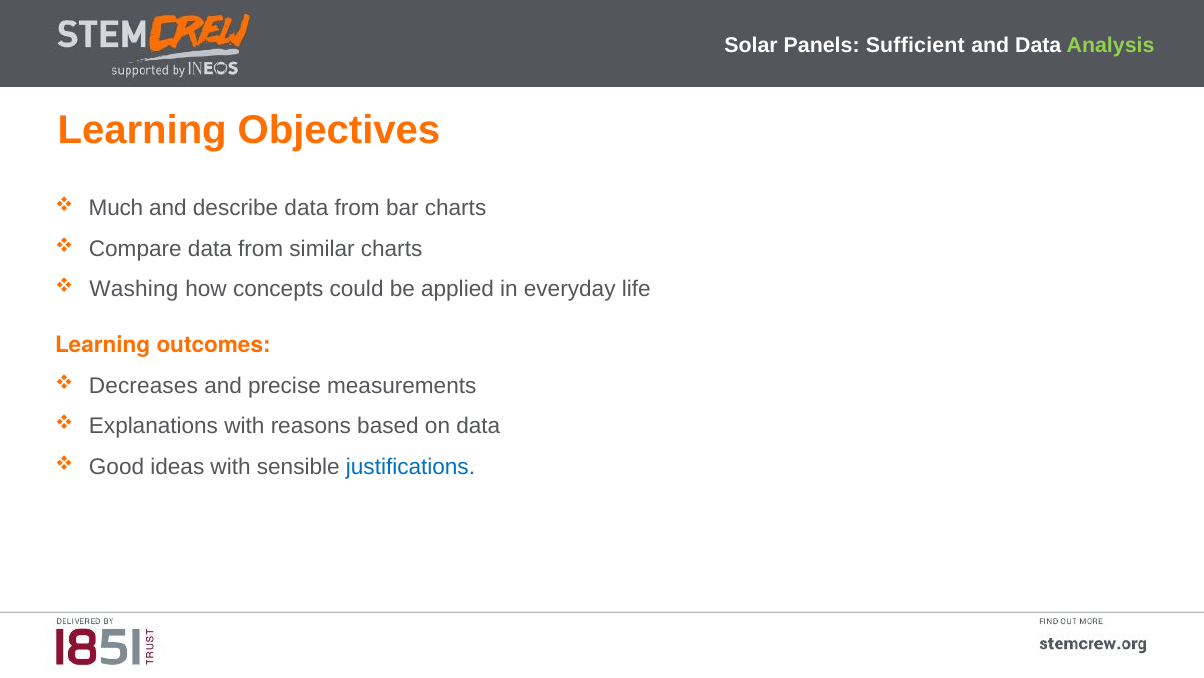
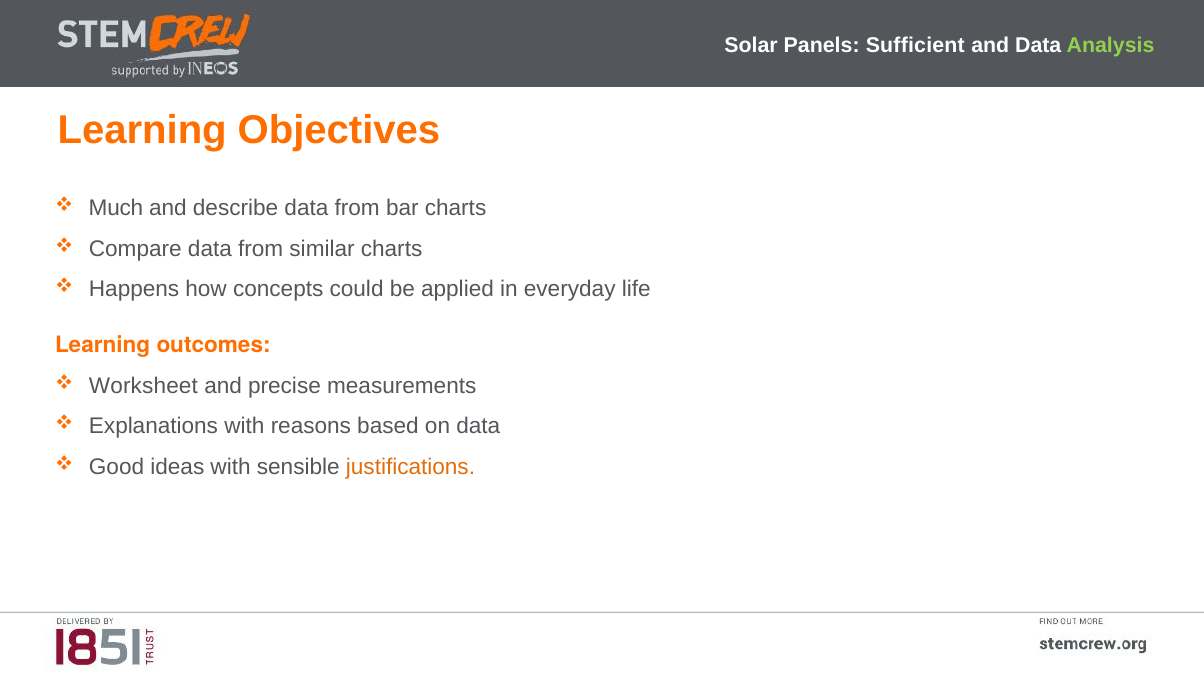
Washing: Washing -> Happens (134, 289)
Decreases: Decreases -> Worksheet (143, 386)
justifications colour: blue -> orange (410, 467)
